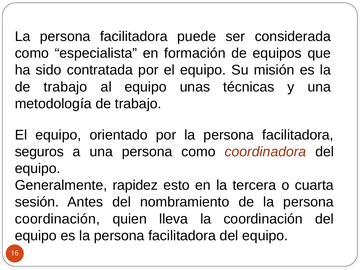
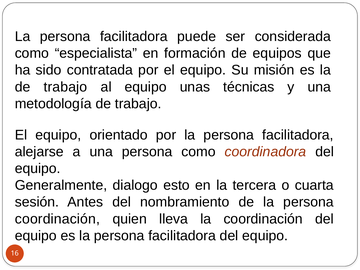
seguros: seguros -> alejarse (39, 152)
rapidez: rapidez -> dialogo (135, 185)
